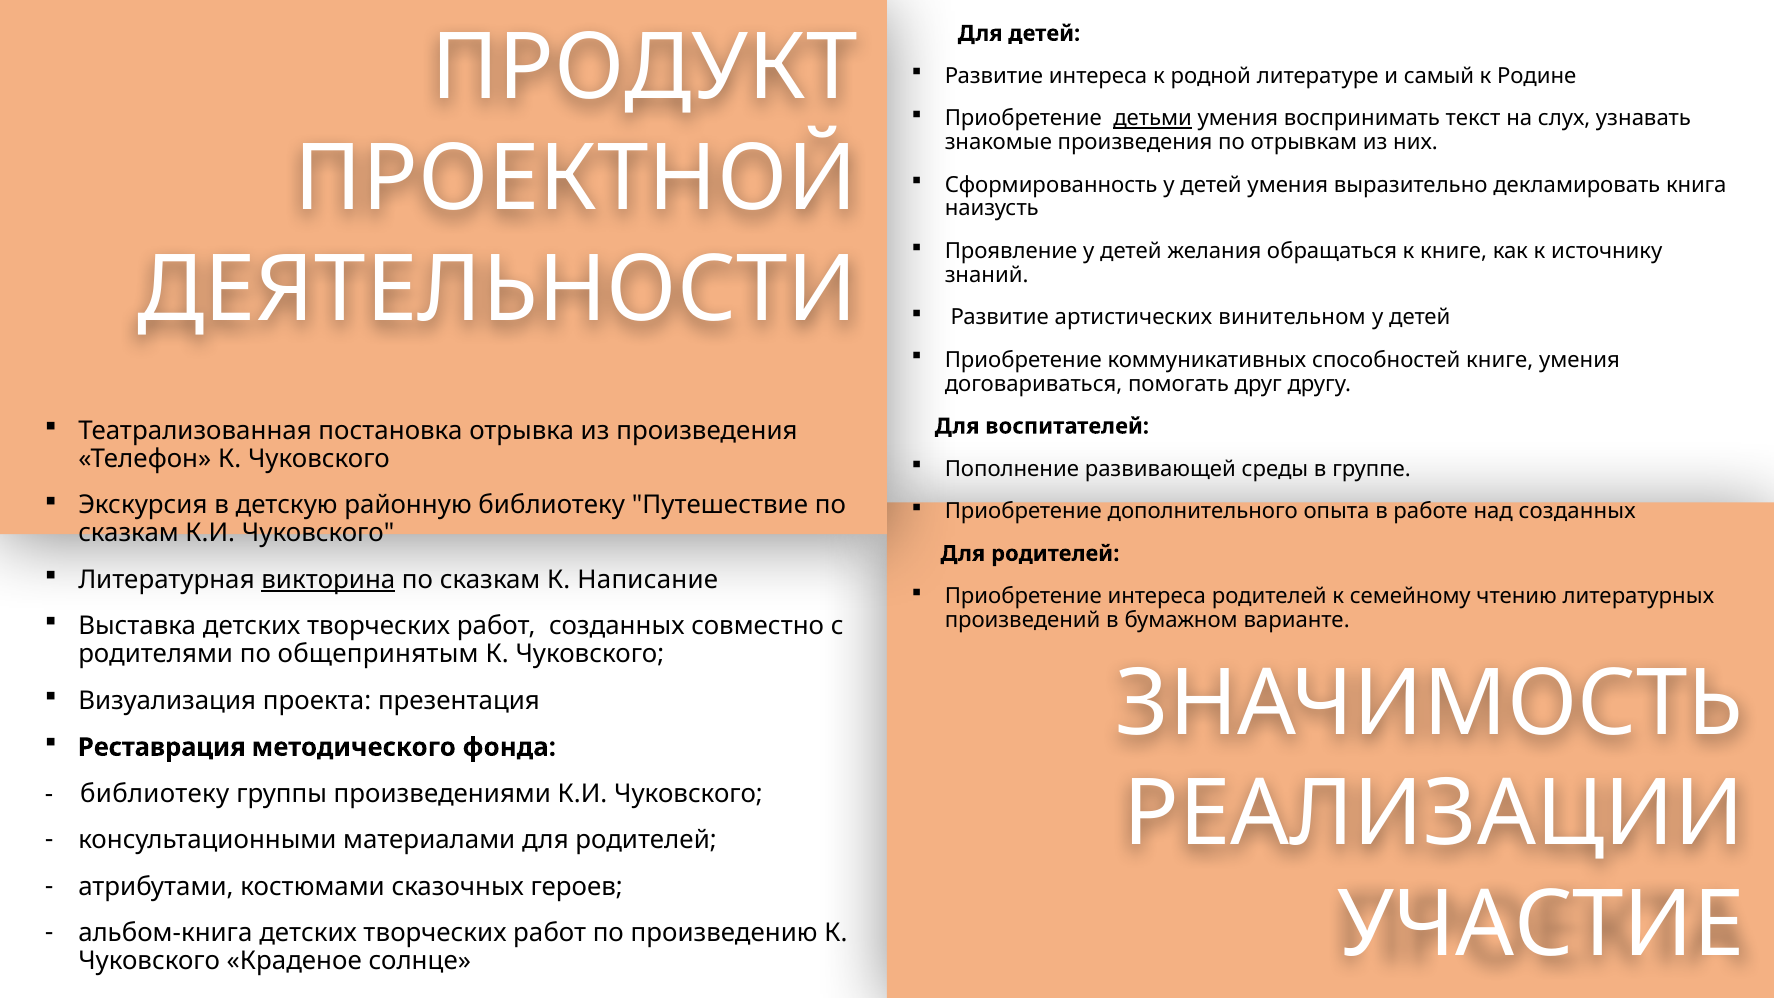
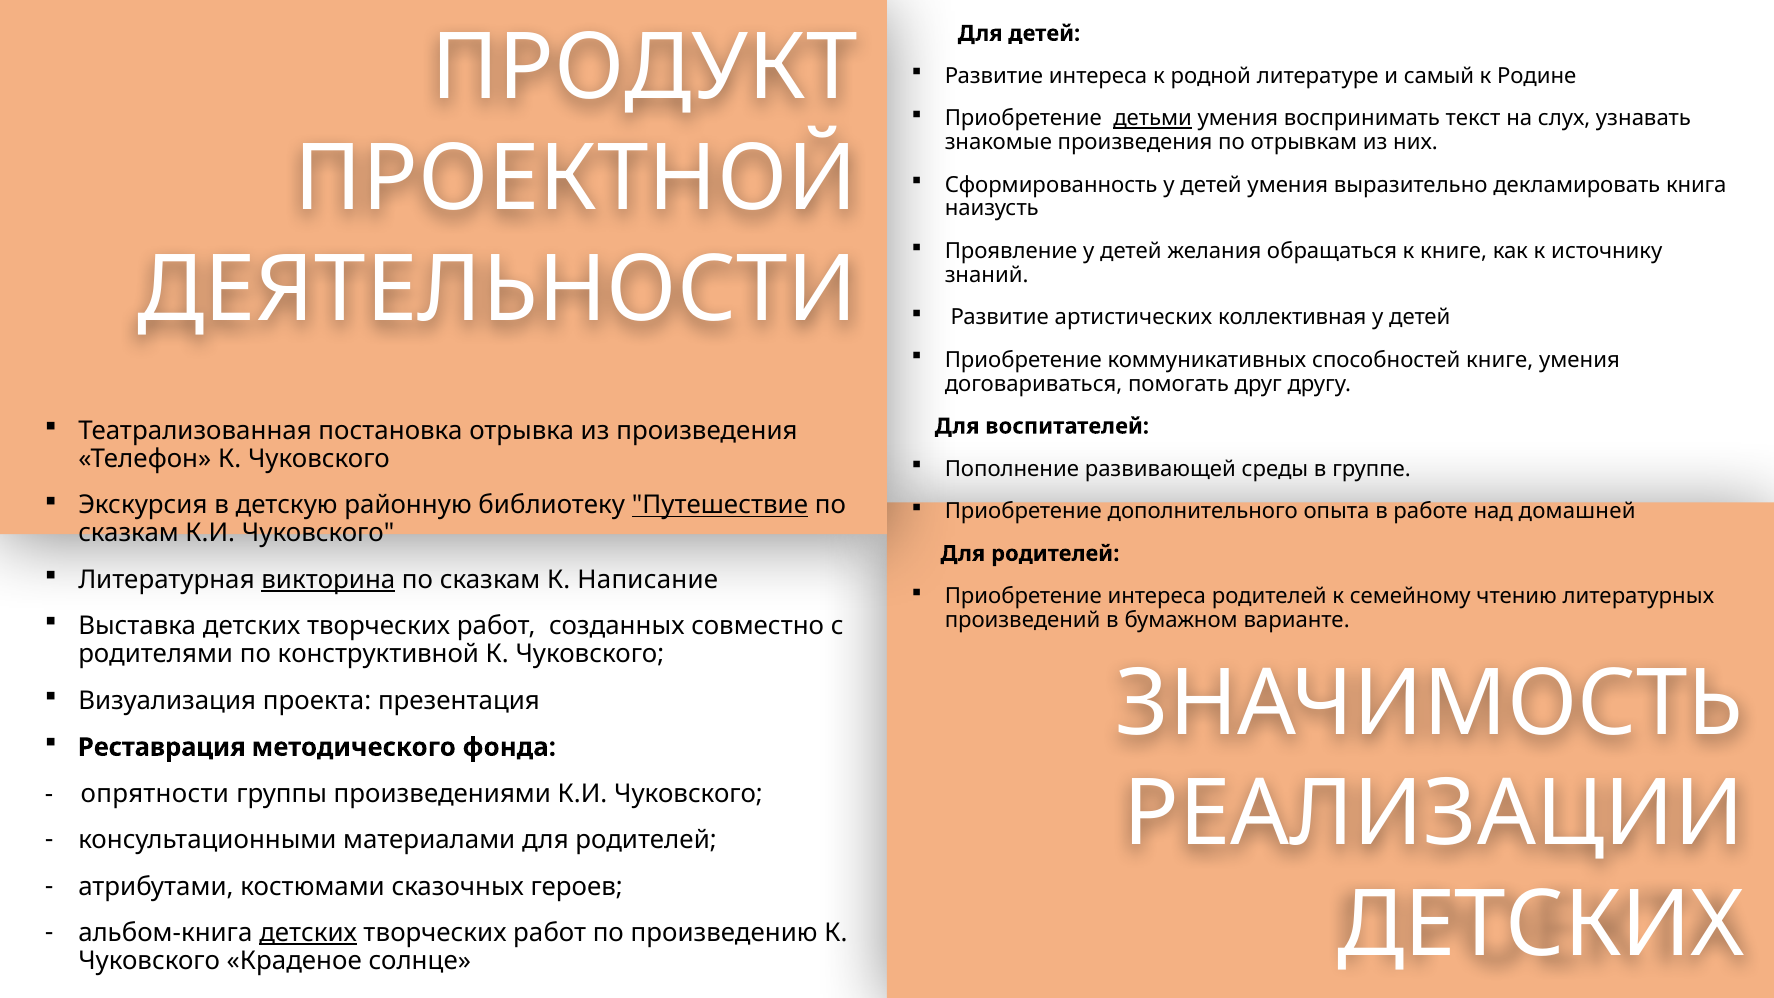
винительном: винительном -> коллективная (1292, 317)
Путешествие underline: none -> present (720, 505)
над созданных: созданных -> домашней (1577, 511)
общепринятым: общепринятым -> конструктивной (378, 654)
библиотеку: библиотеку -> опрятности (155, 794)
УЧАСТИЕ: УЧАСТИЕ -> ДЕТСКИХ (1541, 925)
детских underline: none -> present (308, 933)
